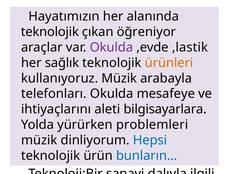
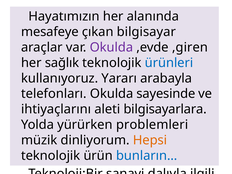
teknolojik: teknolojik -> mesafeye (50, 32)
öğreniyor: öğreniyor -> bilgisayar (146, 32)
,lastik: ,lastik -> ,giren (190, 47)
ürünleri colour: orange -> blue (169, 63)
kullanıyoruz Müzik: Müzik -> Yararı (119, 78)
mesafeye: mesafeye -> sayesinde (166, 94)
Hepsi colour: blue -> orange (150, 140)
